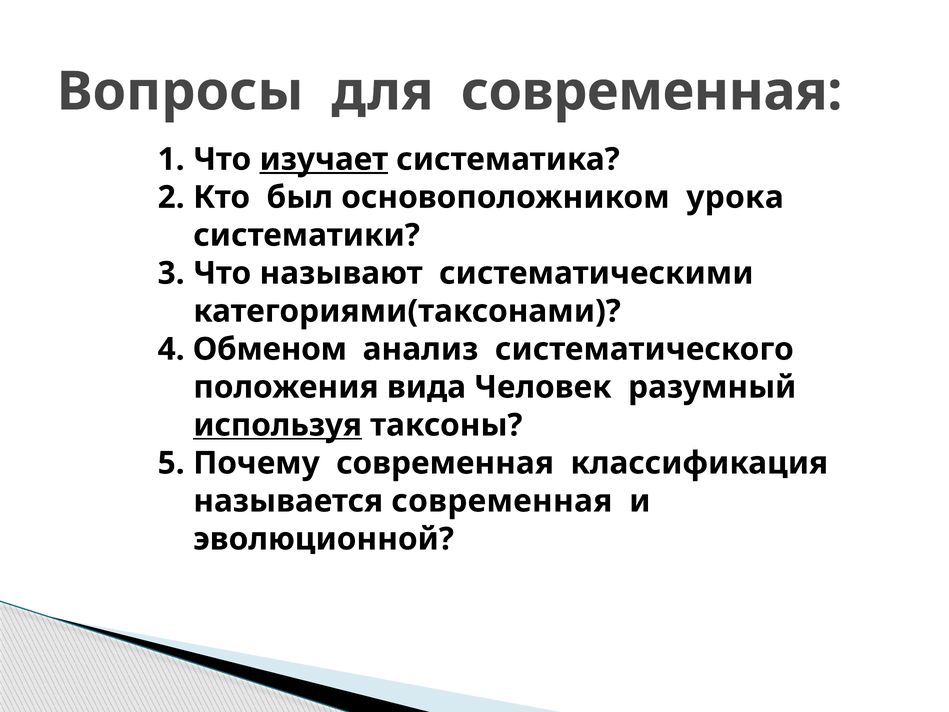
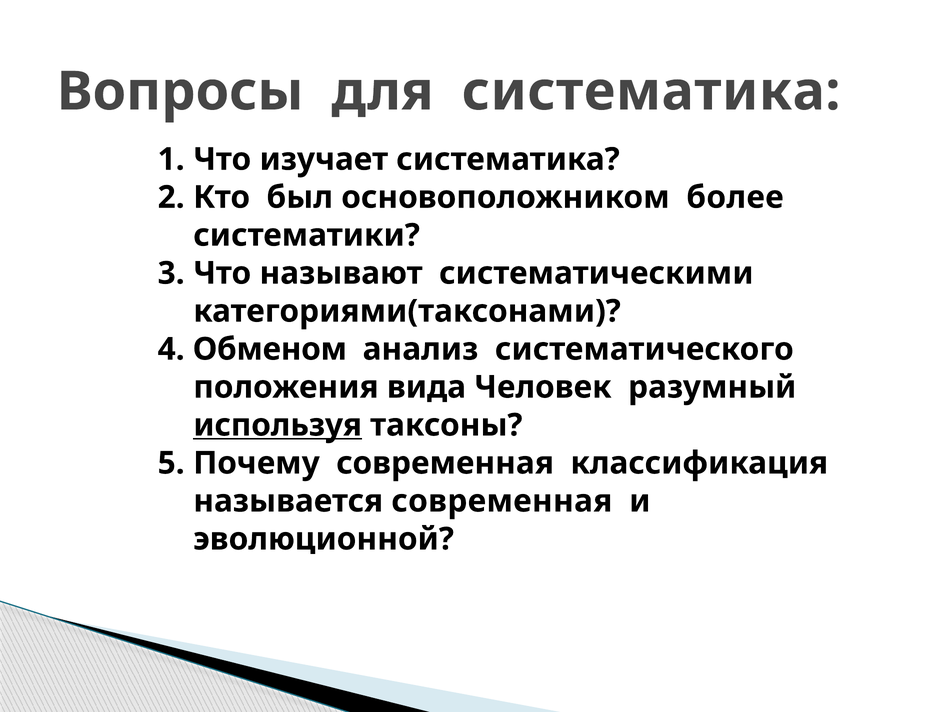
для современная: современная -> систематика (651, 92)
изучает underline: present -> none (324, 159)
урока: урока -> более (735, 197)
